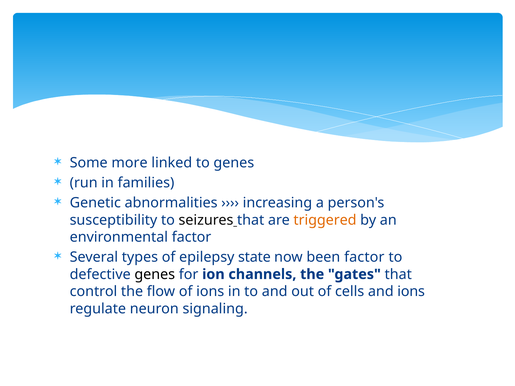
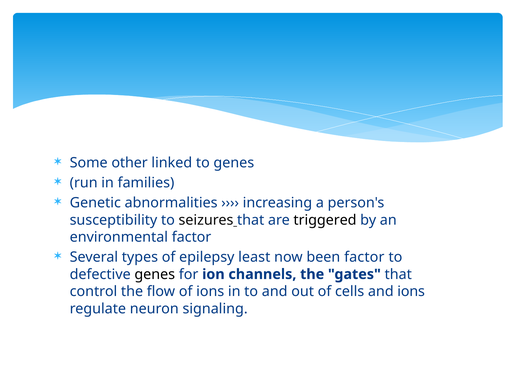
more: more -> other (130, 163)
triggered colour: orange -> black (325, 220)
state: state -> least (254, 257)
